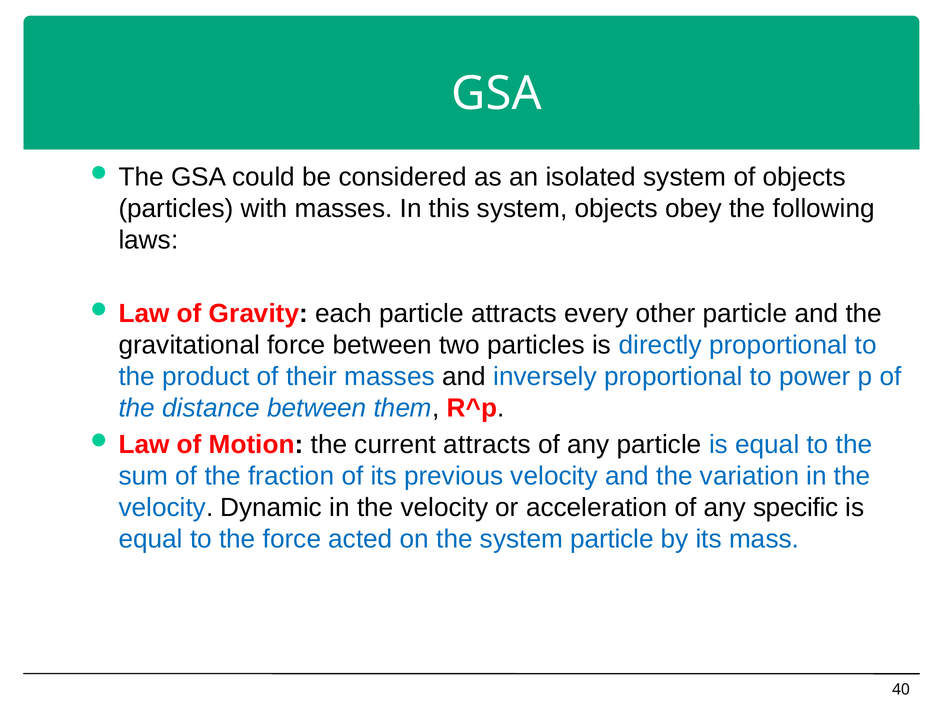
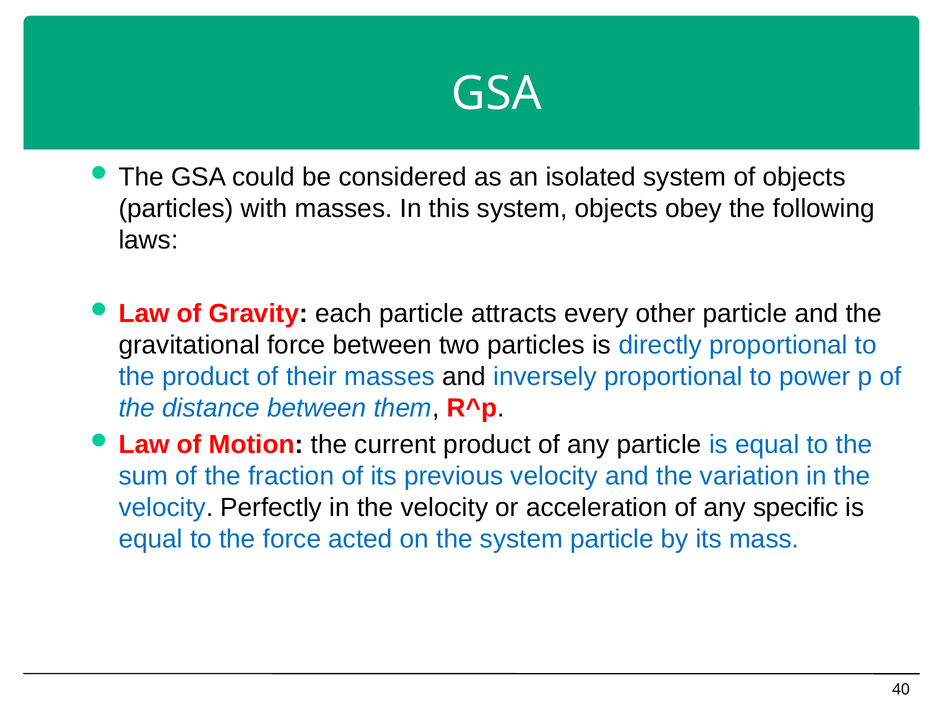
current attracts: attracts -> product (487, 444)
Dynamic: Dynamic -> Perfectly (271, 507)
